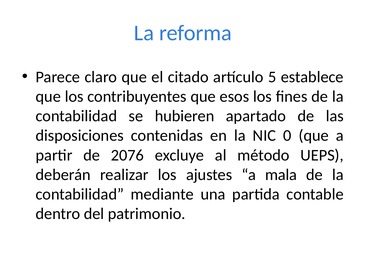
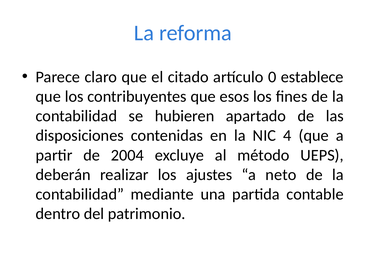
5: 5 -> 0 (272, 77)
0: 0 -> 4 (287, 135)
2076: 2076 -> 2004 (127, 155)
mala: mala -> neto (281, 174)
